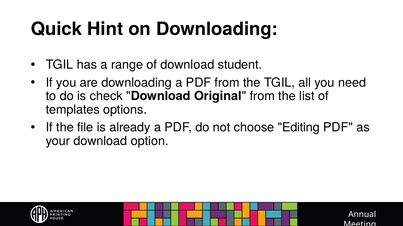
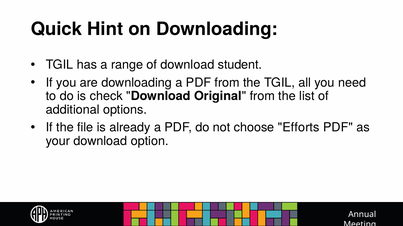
templates: templates -> additional (73, 110)
Editing: Editing -> Efforts (299, 128)
